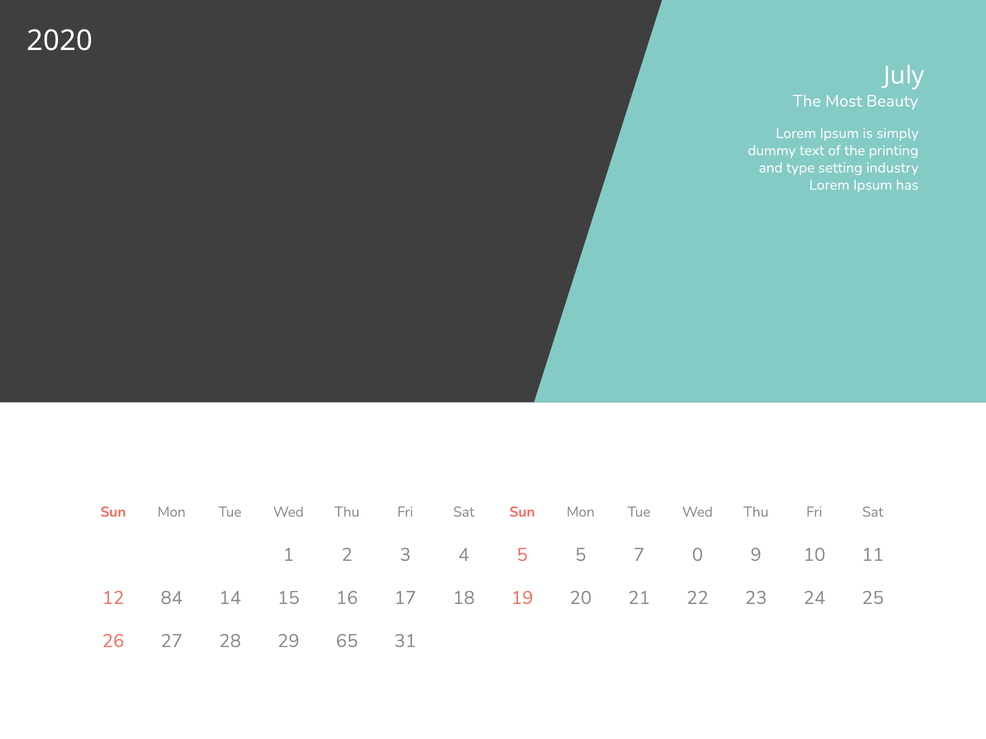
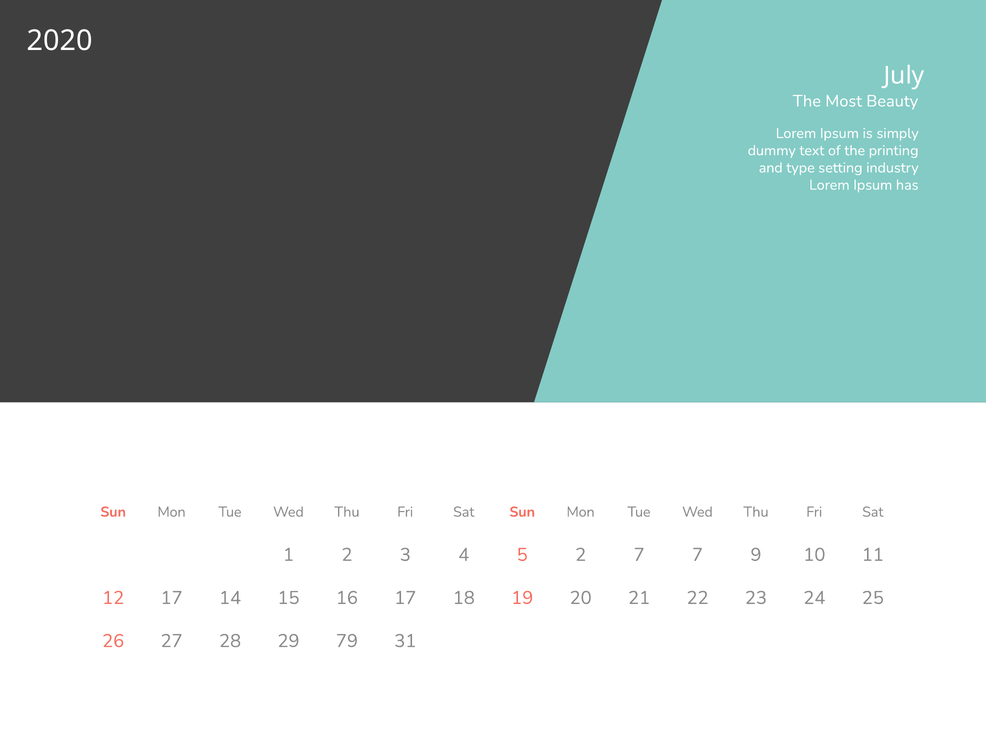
5 5: 5 -> 2 (581, 555)
7 0: 0 -> 7 (698, 555)
12 84: 84 -> 17 (172, 598)
65: 65 -> 79 (347, 641)
